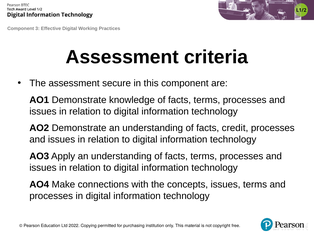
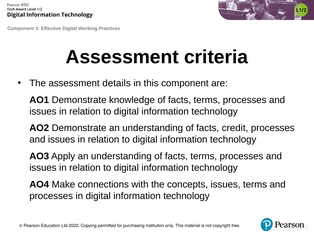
secure: secure -> details (117, 83)
